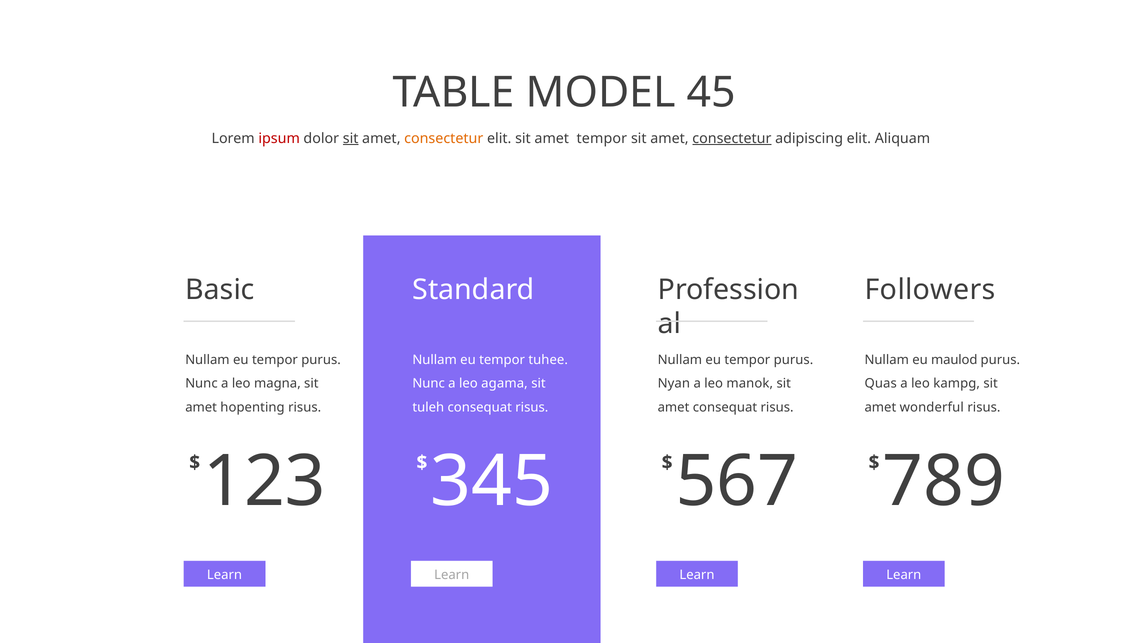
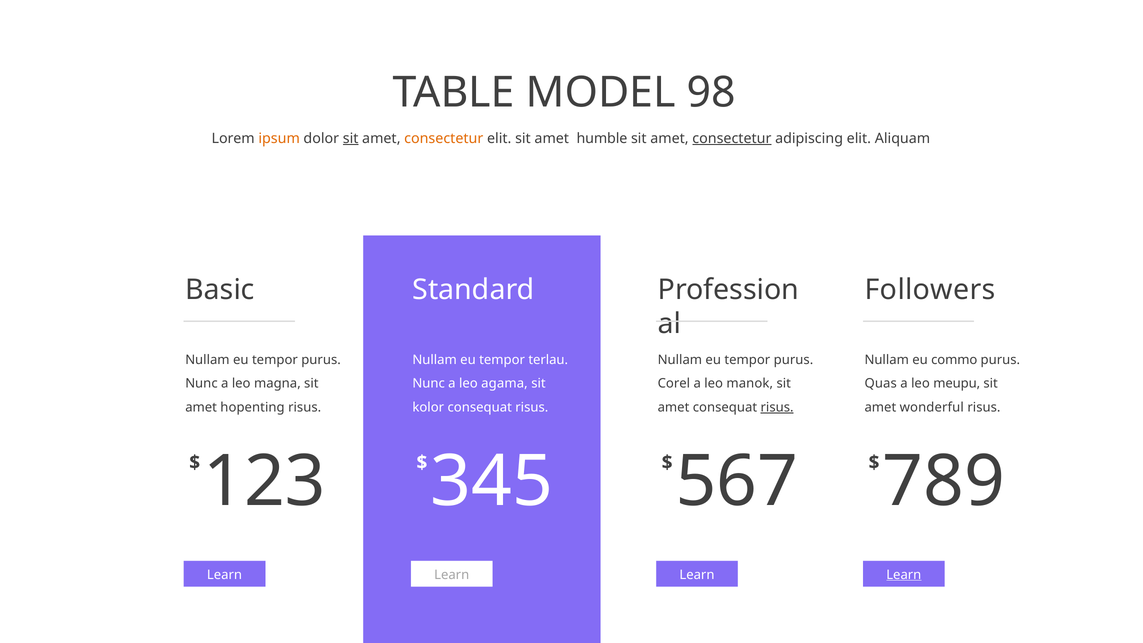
45: 45 -> 98 (711, 92)
ipsum colour: red -> orange (279, 138)
amet tempor: tempor -> humble (602, 138)
tuhee: tuhee -> terlau (548, 360)
maulod: maulod -> commo (954, 360)
Nyan: Nyan -> Corel (674, 384)
kampg: kampg -> meupu (957, 384)
tuleh: tuleh -> kolor (428, 407)
risus underline: none -> present (777, 407)
Learn underline: none -> present (904, 575)
